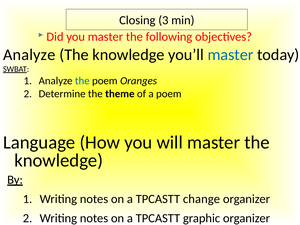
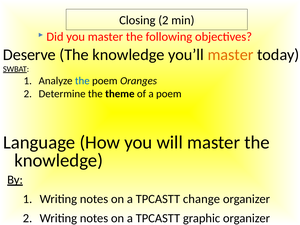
Closing 3: 3 -> 2 (163, 20)
Analyze: Analyze -> Deserve (29, 55)
master colour: blue -> orange (231, 55)
